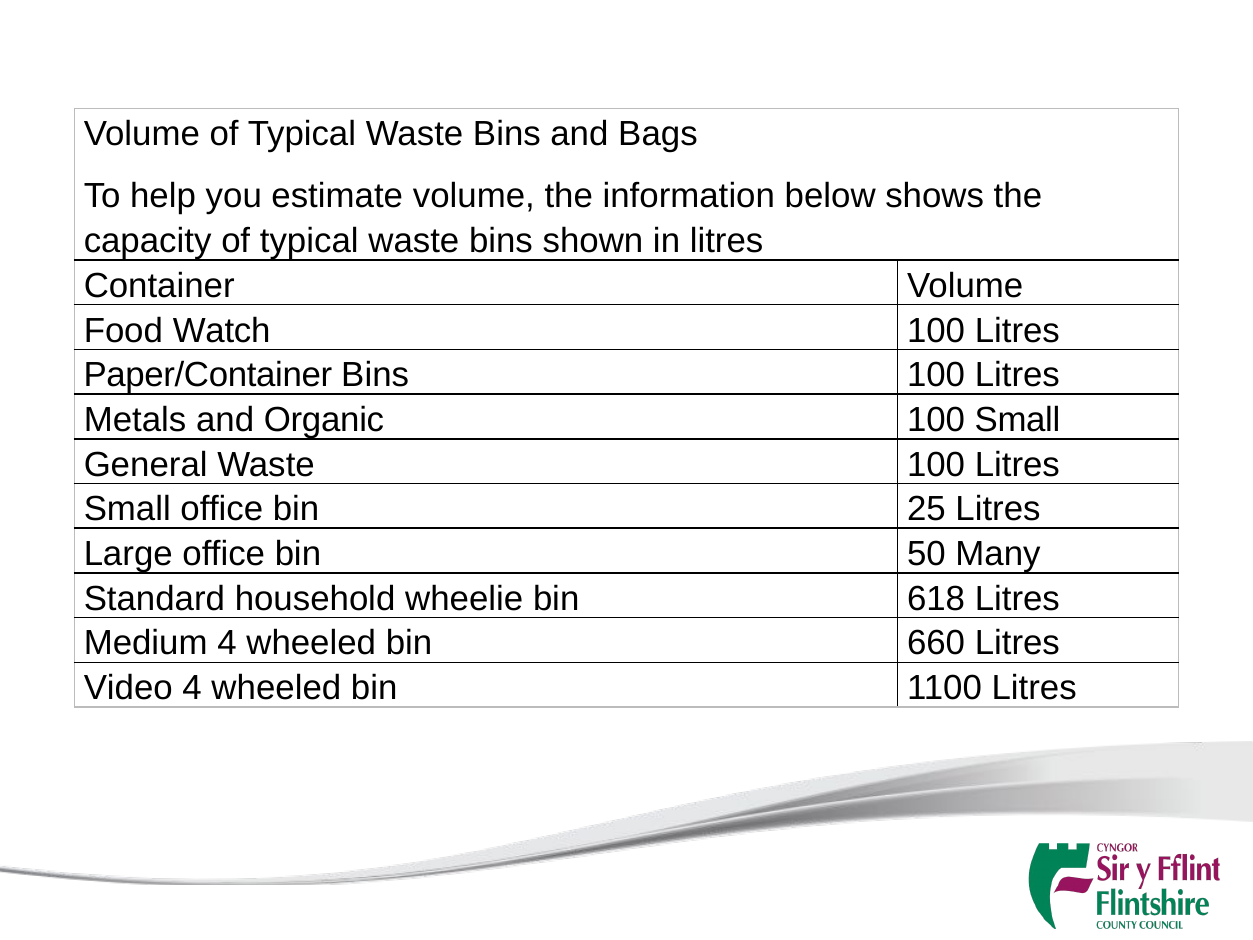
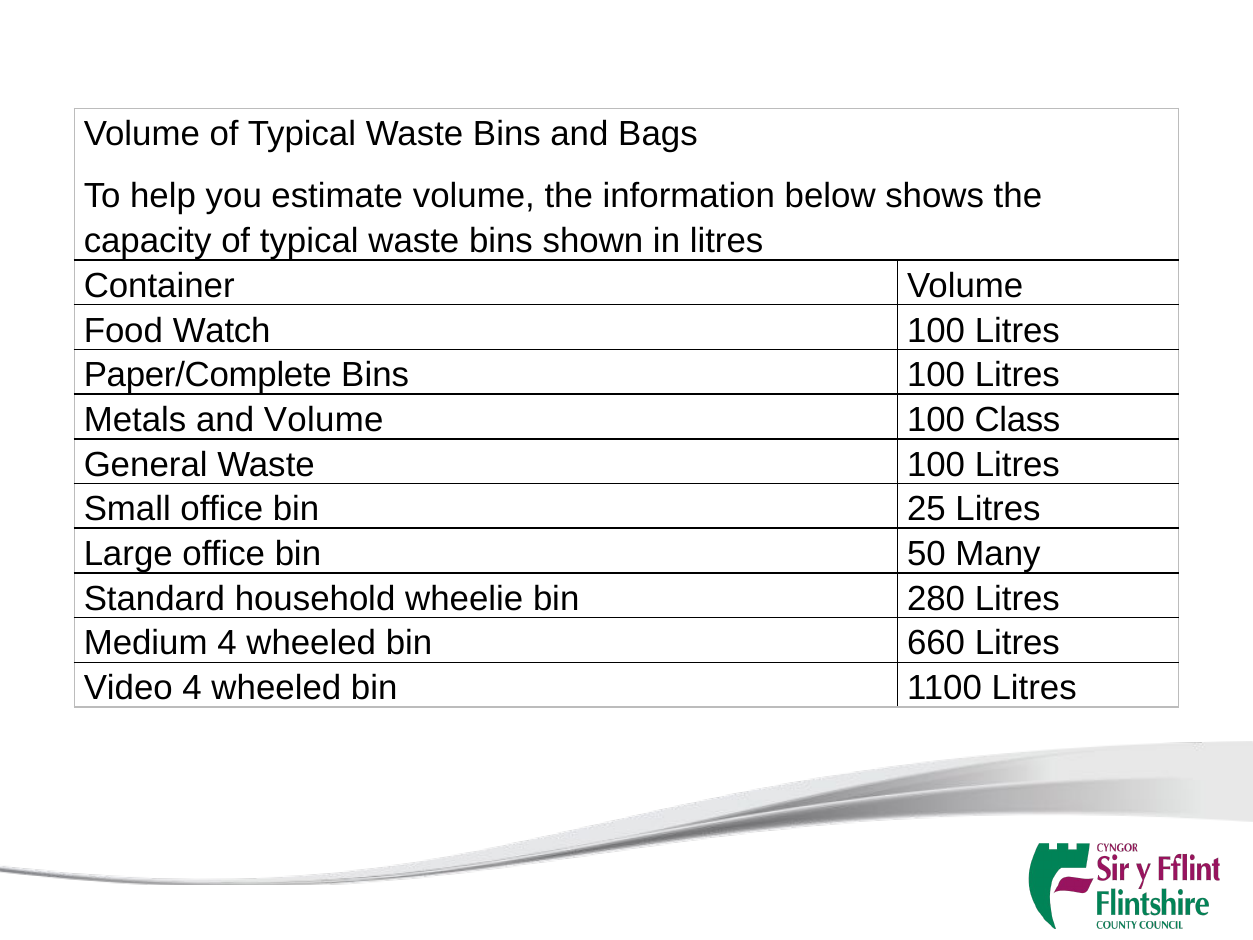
Paper/Container: Paper/Container -> Paper/Complete (208, 375)
and Organic: Organic -> Volume (324, 420)
100 Small: Small -> Class (1018, 420)
618: 618 -> 280 (936, 599)
